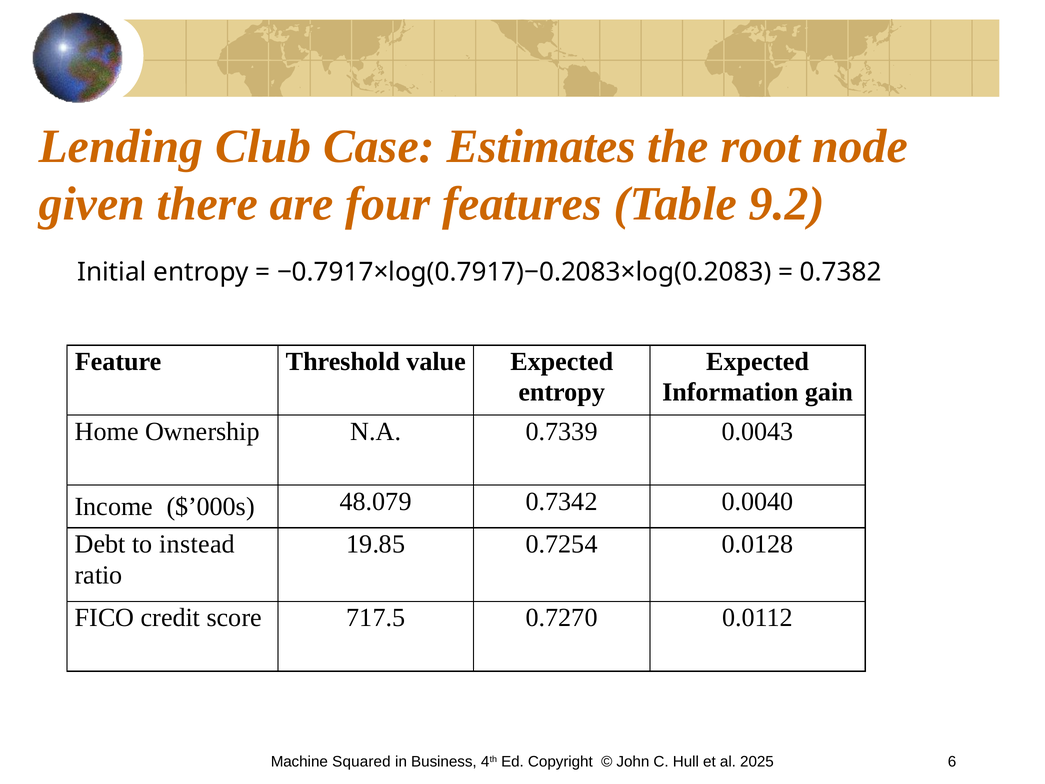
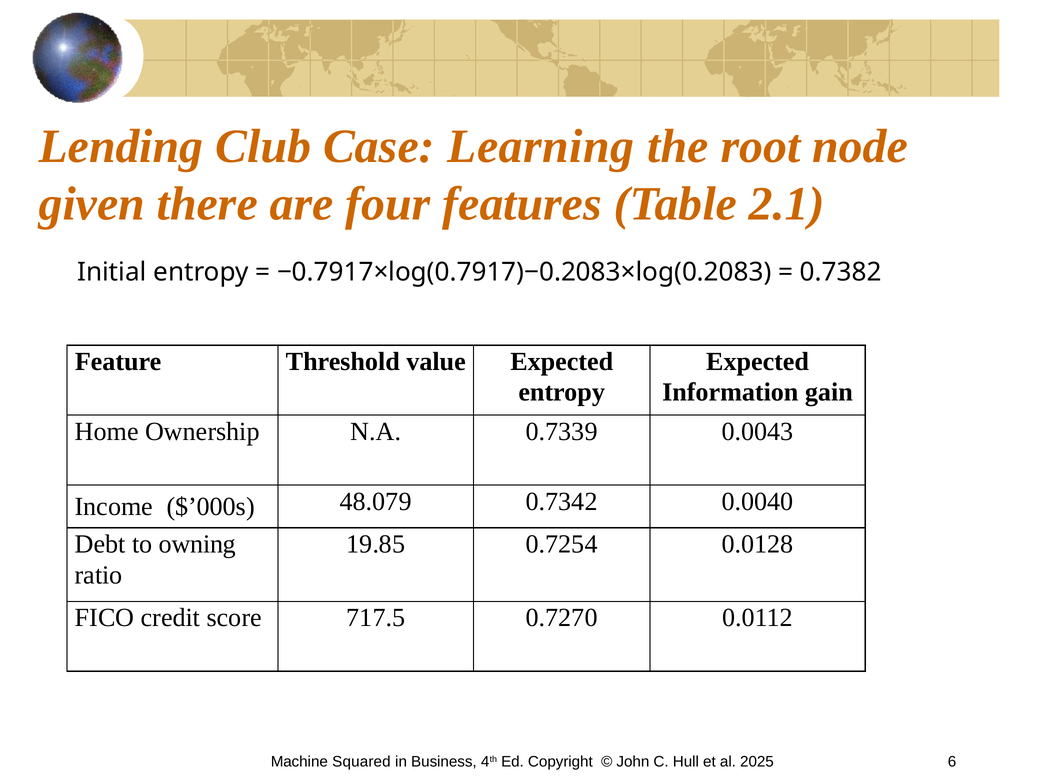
Estimates: Estimates -> Learning (541, 146)
9.2: 9.2 -> 2.1 (787, 204)
instead: instead -> owning (197, 544)
